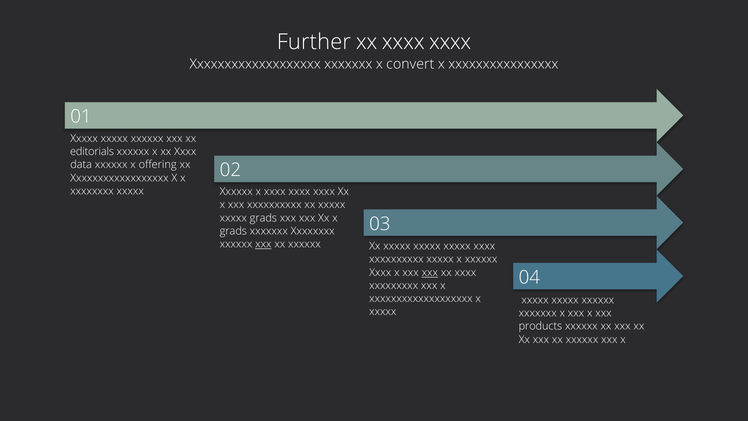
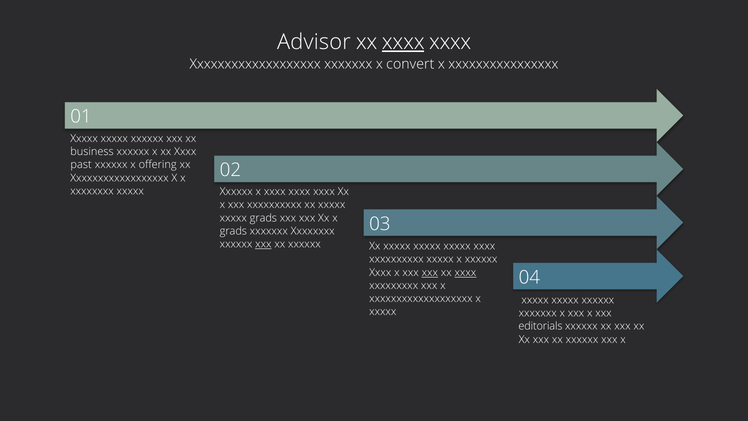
Further: Further -> Advisor (314, 42)
xxxx underline: none -> present (403, 42)
editorials: editorials -> business (92, 152)
data: data -> past (81, 165)
xxxx underline: none -> present (465, 272)
products: products -> editorials (540, 326)
